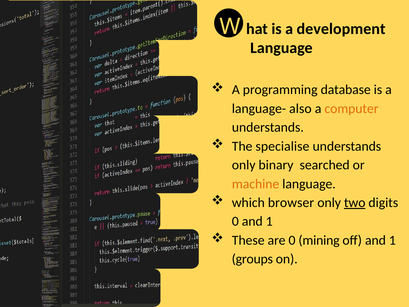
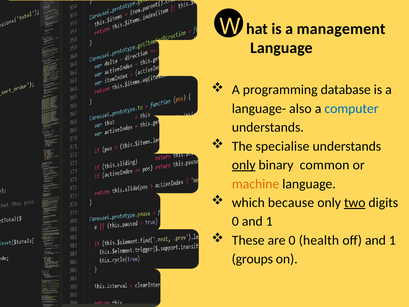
development: development -> management (341, 29)
computer colour: orange -> blue (351, 108)
only underline: none -> present (244, 165)
searched: searched -> common (325, 165)
browser: browser -> because (291, 202)
mining: mining -> health (319, 240)
